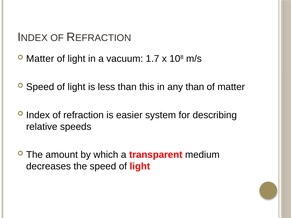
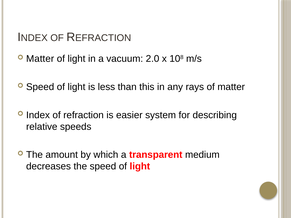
1.7: 1.7 -> 2.0 (153, 59)
any than: than -> rays (195, 87)
